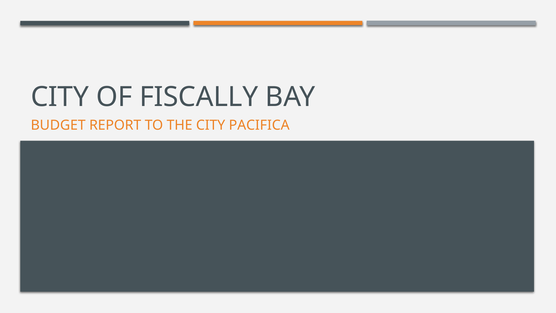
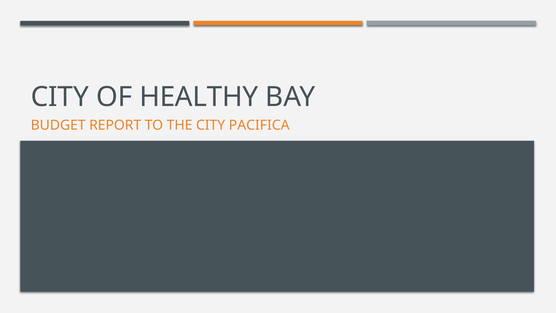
FISCALLY: FISCALLY -> HEALTHY (199, 97)
